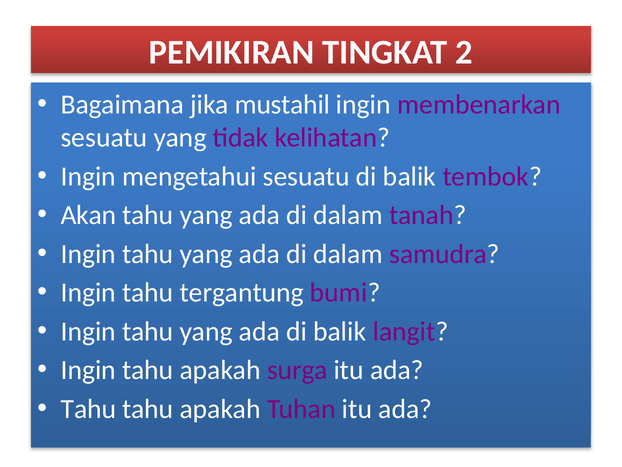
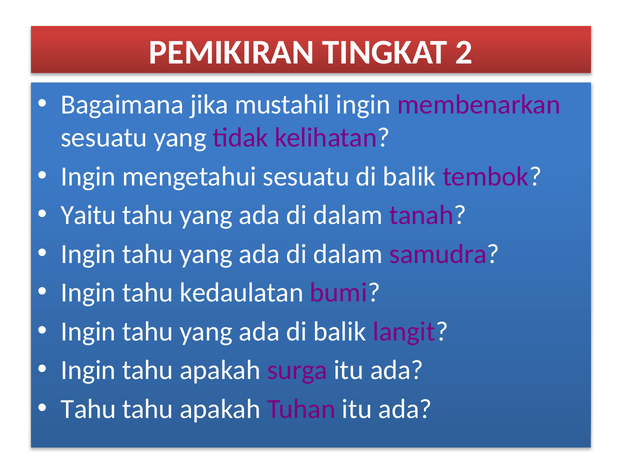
Akan: Akan -> Yaitu (88, 215)
tergantung: tergantung -> kedaulatan (242, 292)
